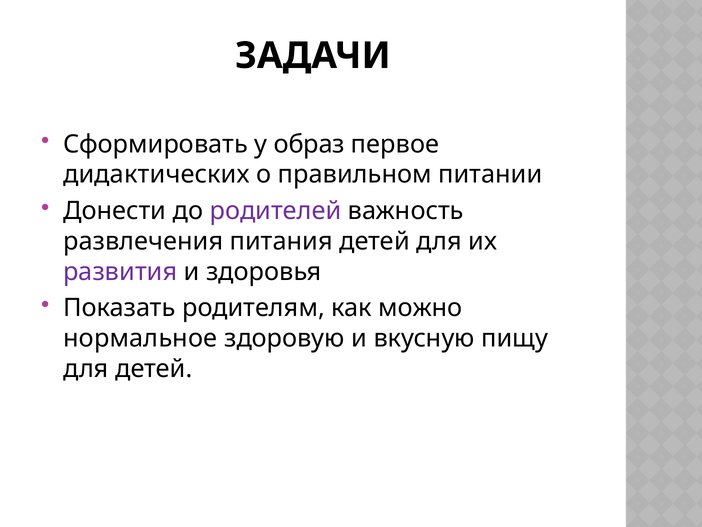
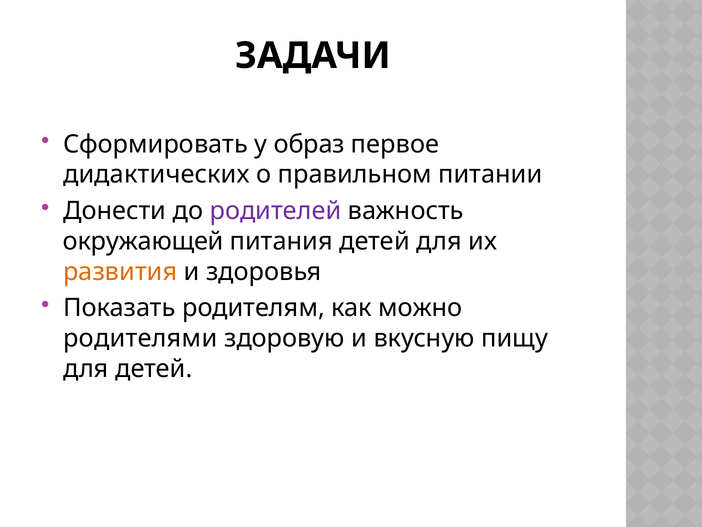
развлечения: развлечения -> окружающей (143, 241)
развития colour: purple -> orange (120, 271)
нормальное: нормальное -> родителями (140, 338)
